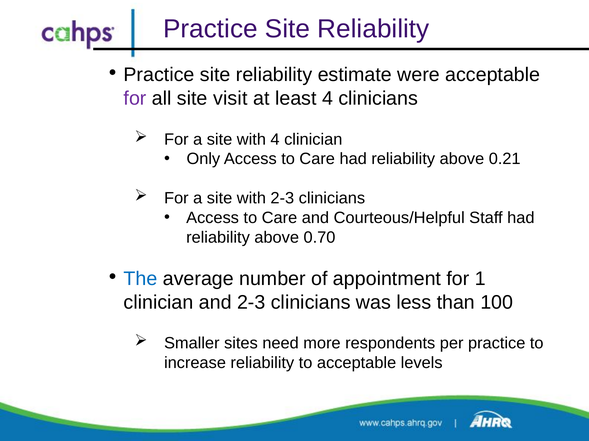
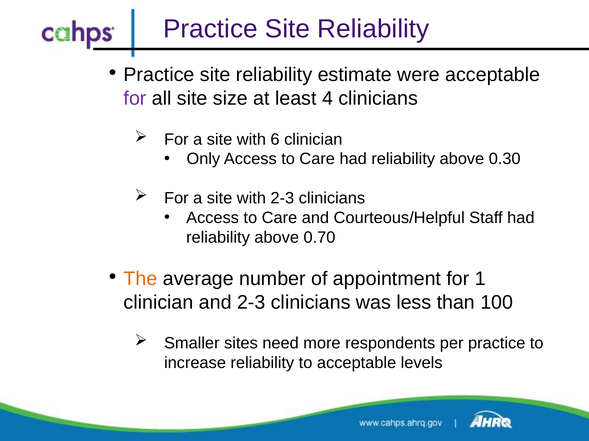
visit: visit -> size (230, 99)
with 4: 4 -> 6 (275, 140)
0.21: 0.21 -> 0.30 (505, 159)
The colour: blue -> orange (140, 279)
